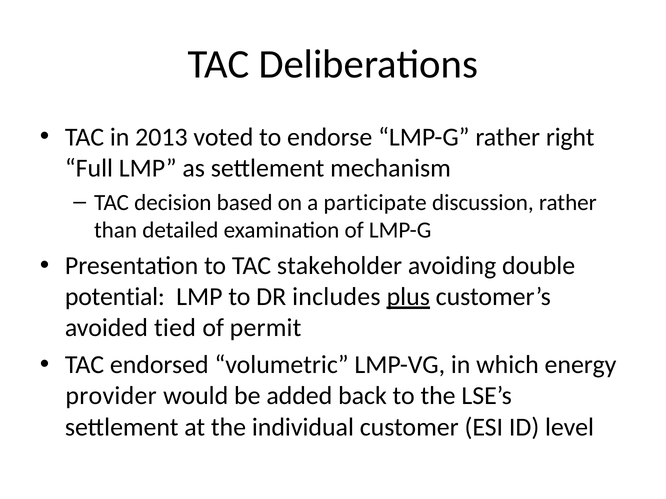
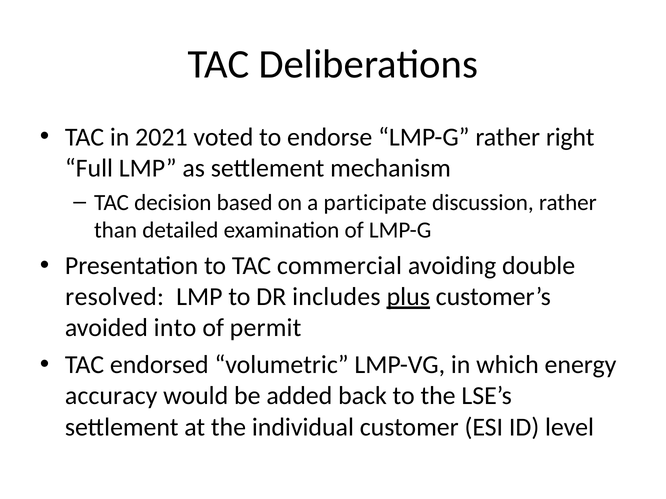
2013: 2013 -> 2021 (161, 137)
stakeholder: stakeholder -> commercial (339, 266)
potential: potential -> resolved (115, 297)
tied: tied -> into (175, 328)
provider: provider -> accuracy (111, 396)
